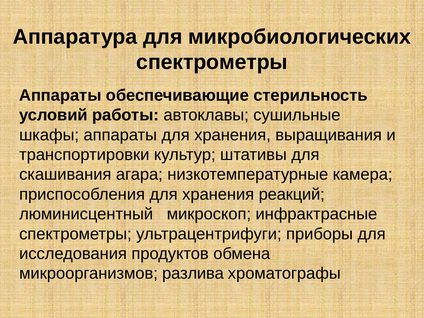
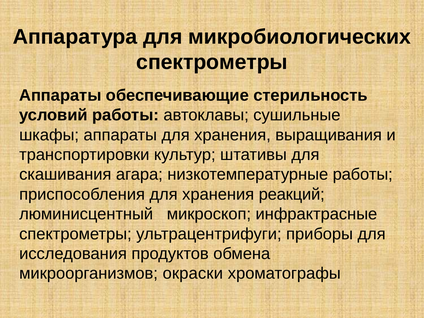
низкотемпературные камера: камера -> работы (363, 175)
разлива: разлива -> окраски (193, 273)
